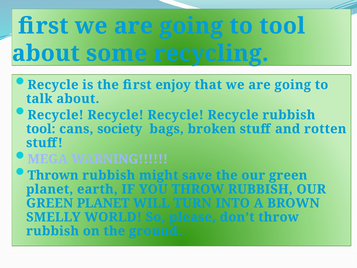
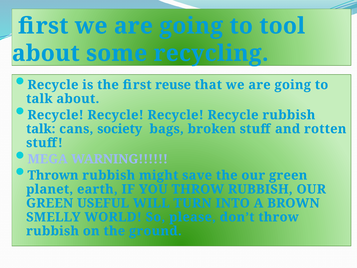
enjoy: enjoy -> reuse (173, 85)
tool: tool -> talk (41, 129)
PLANET: PLANET -> USEFUL (103, 203)
